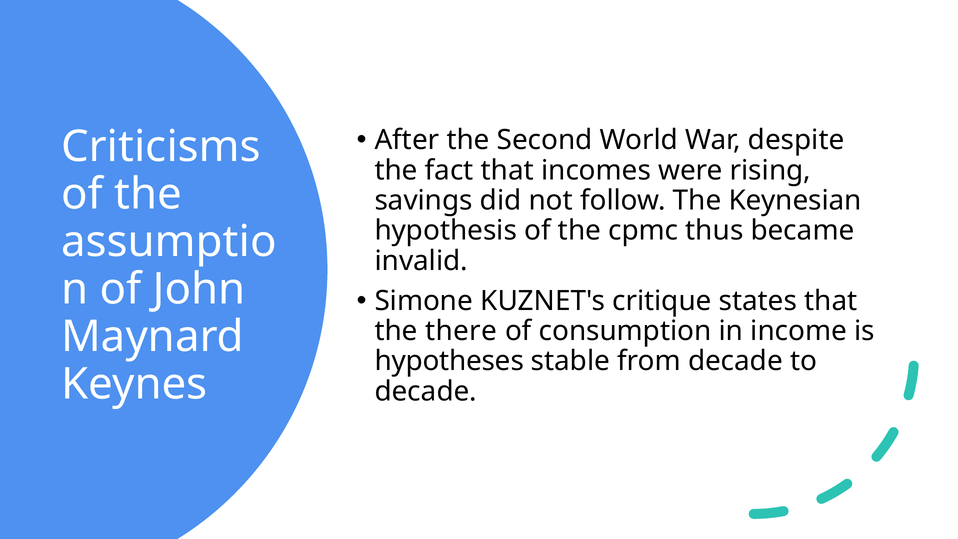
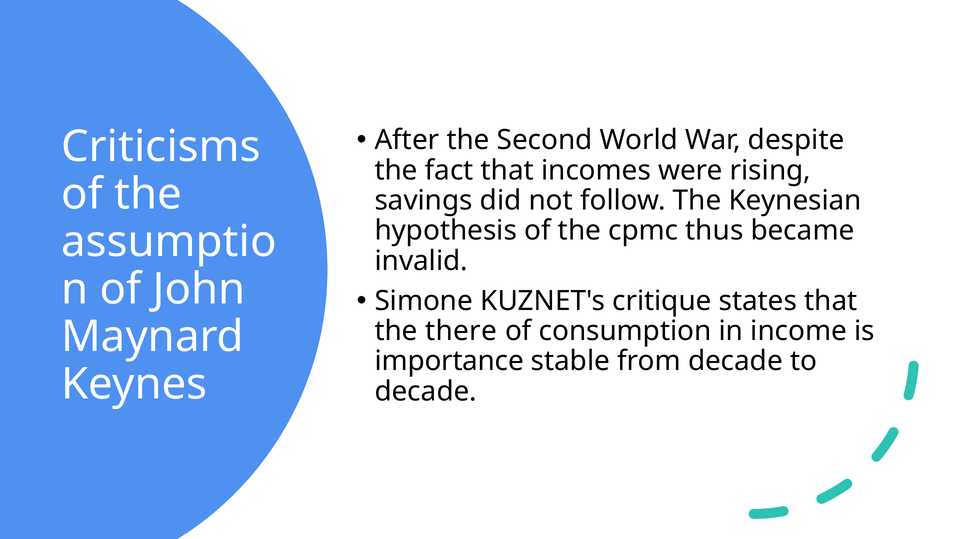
hypotheses: hypotheses -> importance (449, 361)
